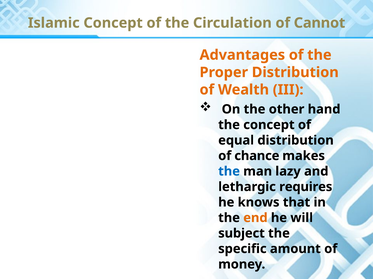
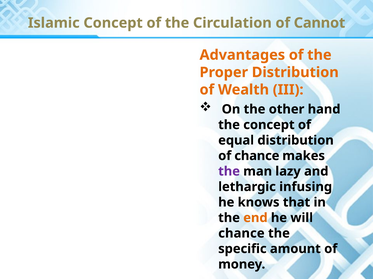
the colour: blue -> purple (229, 172)
requires: requires -> infusing (306, 187)
subject: subject -> chance (241, 234)
